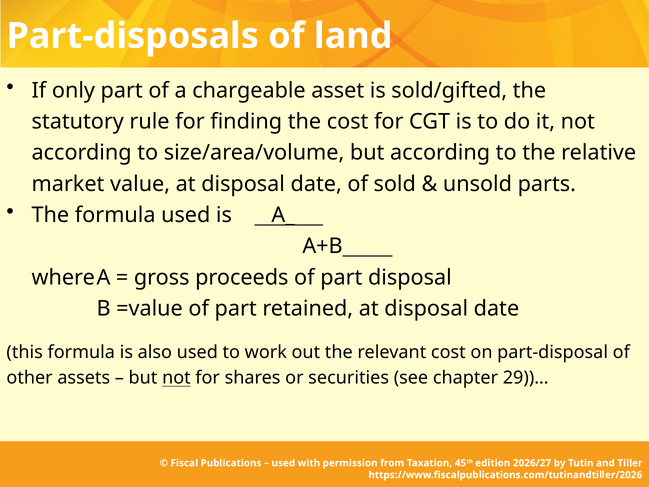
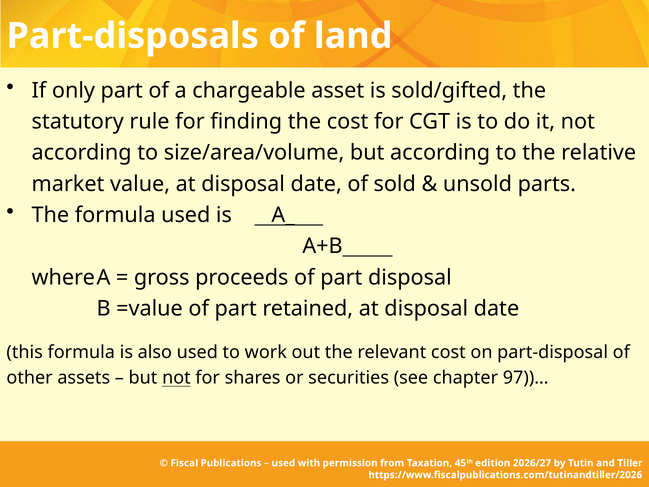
29))…: 29))… -> 97))… (526, 378)
